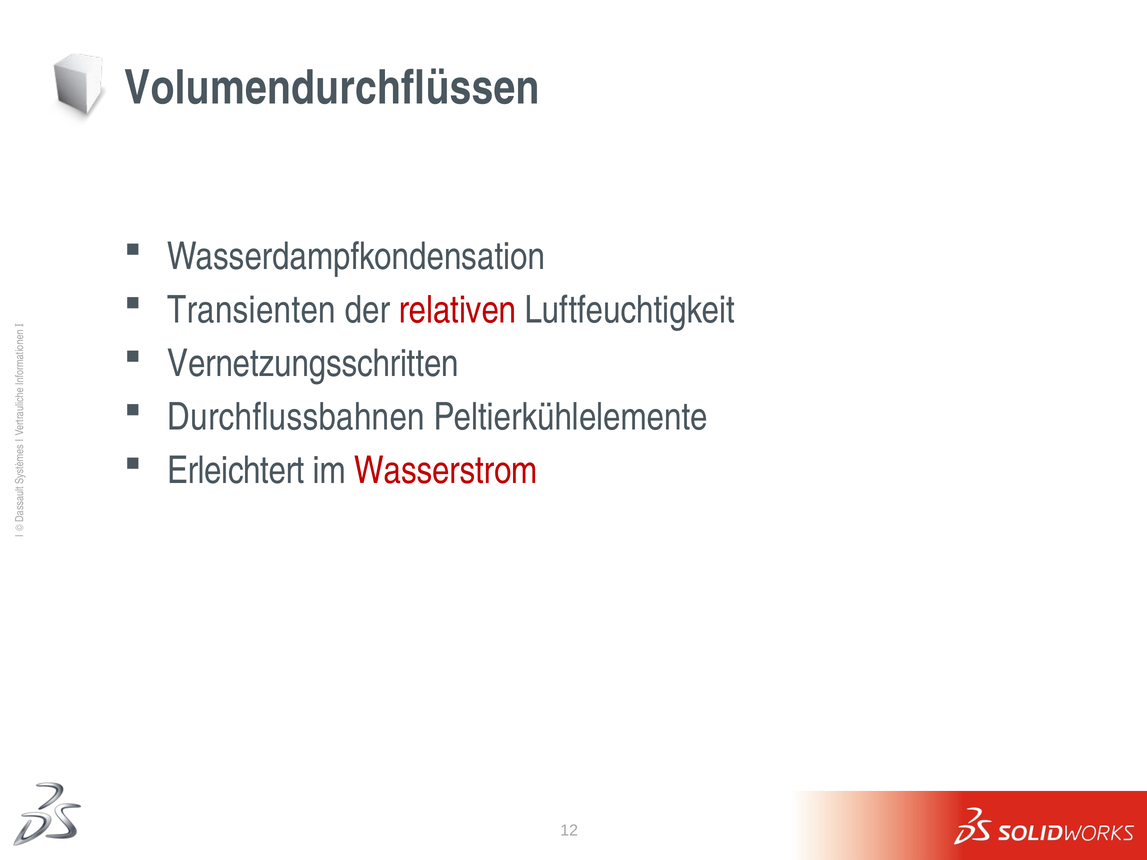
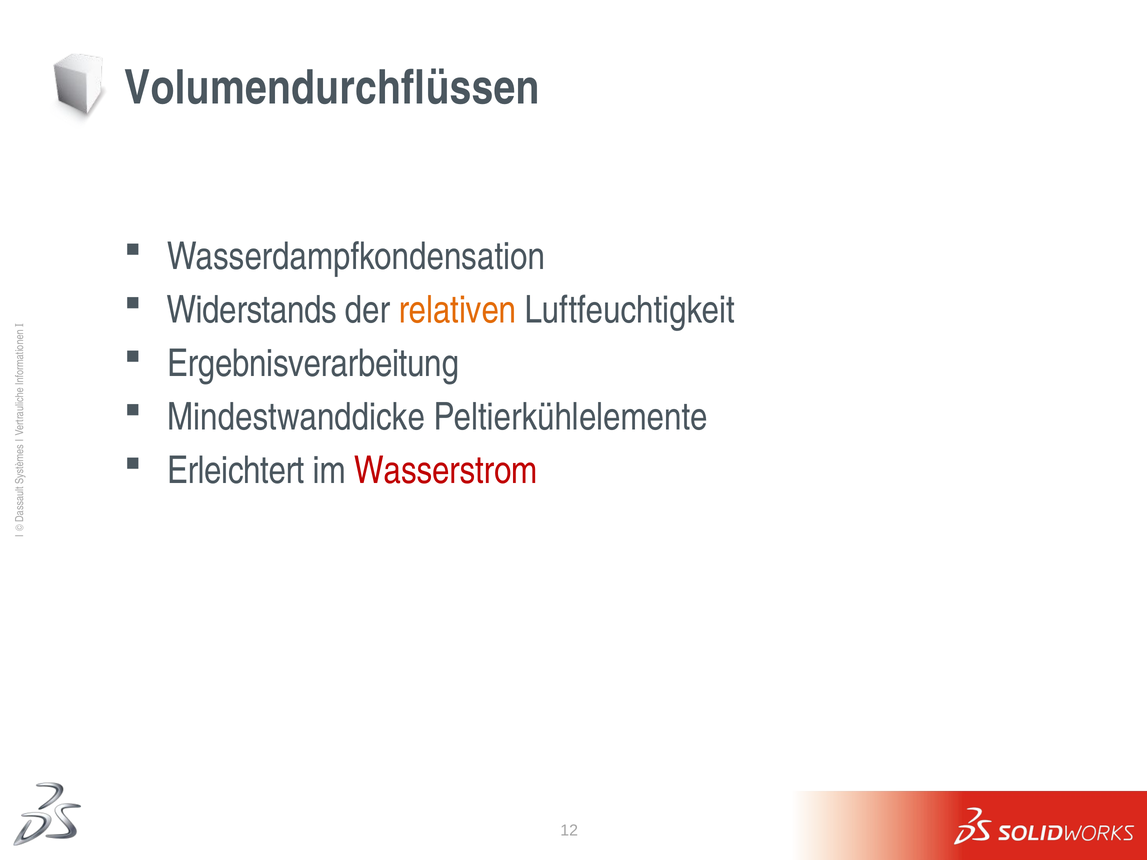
Transienten: Transienten -> Widerstands (252, 310)
relativen colour: red -> orange (457, 310)
Vernetzungsschritten: Vernetzungsschritten -> Ergebnisverarbeitung (313, 364)
Durchflussbahnen: Durchflussbahnen -> Mindestwanddicke (296, 417)
